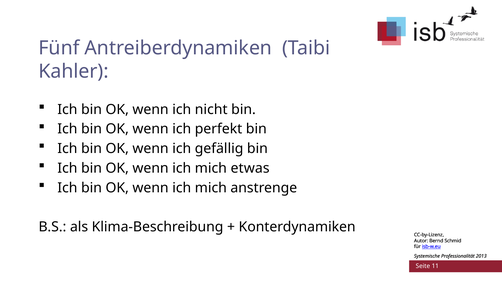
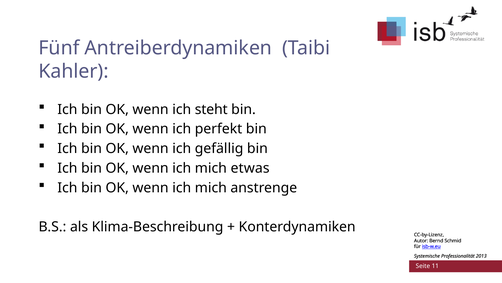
nicht: nicht -> steht (211, 109)
